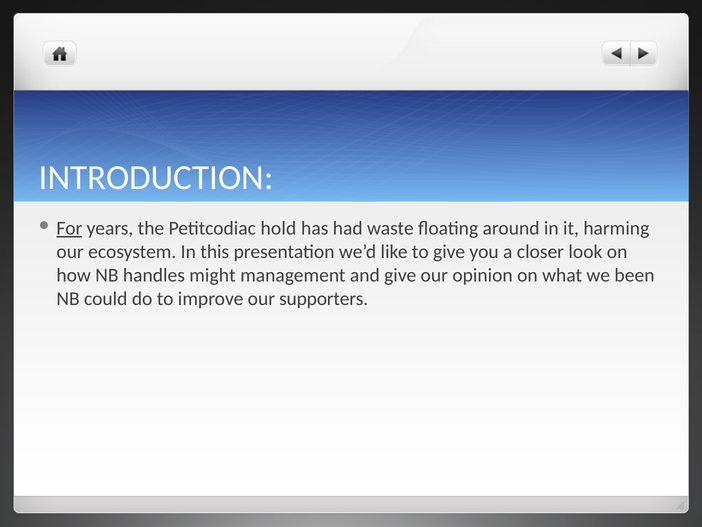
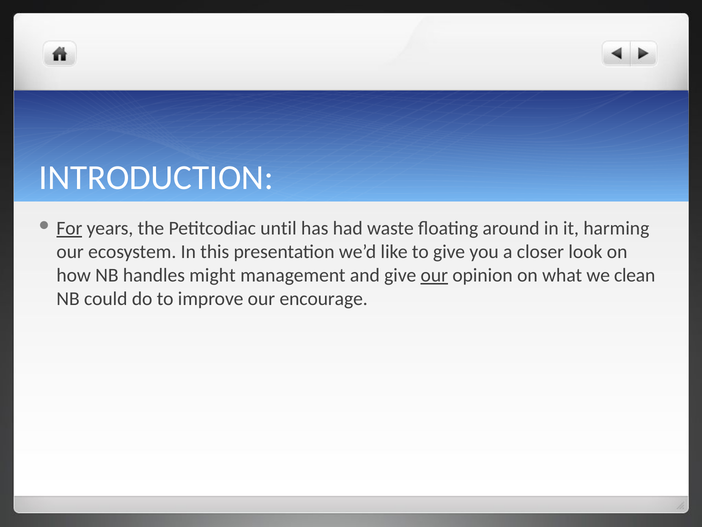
hold: hold -> until (278, 228)
our underline: none -> present (434, 275)
been: been -> clean (635, 275)
supporters: supporters -> encourage (324, 298)
